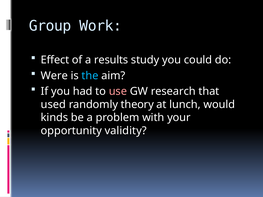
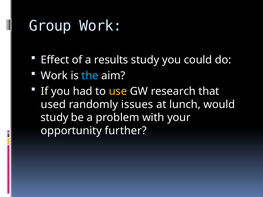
Were: Were -> Work (54, 76)
use colour: pink -> yellow (118, 91)
theory: theory -> issues (137, 105)
kinds: kinds -> study (55, 118)
validity: validity -> further (126, 131)
